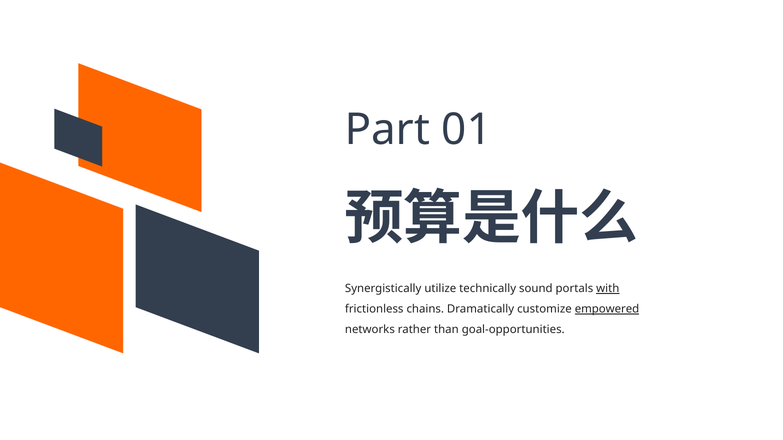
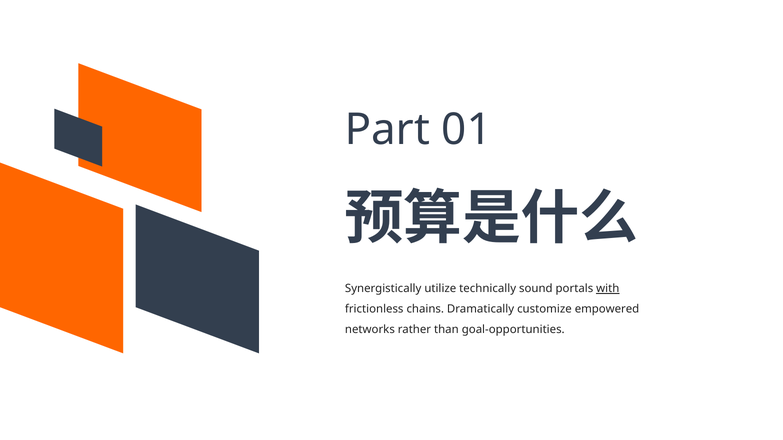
empowered underline: present -> none (607, 309)
